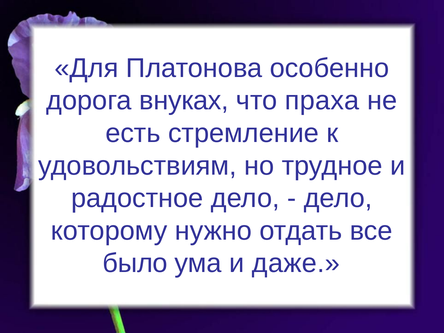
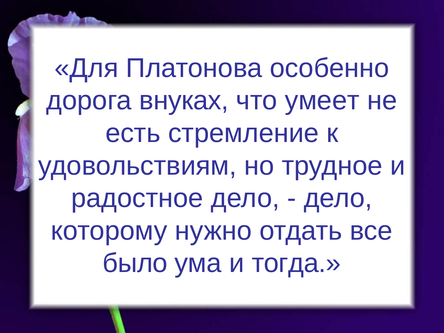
праха: праха -> умеет (322, 101)
даже: даже -> тогда (296, 263)
